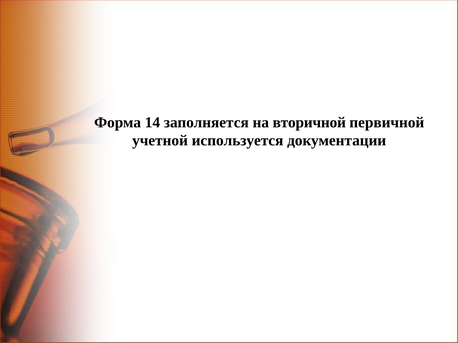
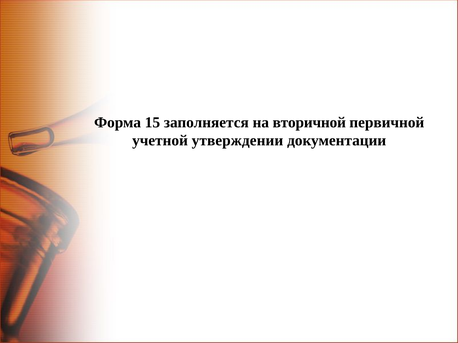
14: 14 -> 15 (152, 123)
используется: используется -> утверждении (237, 141)
